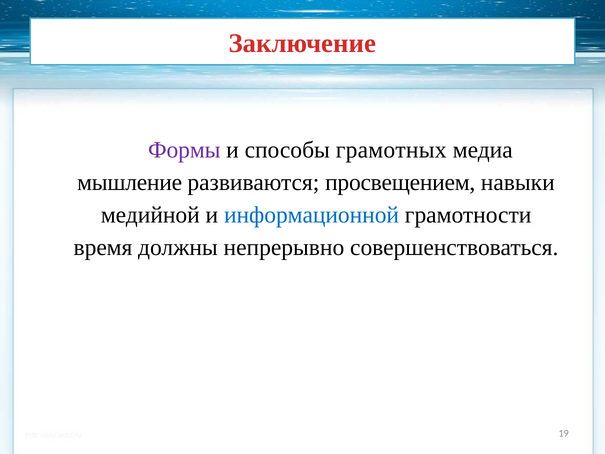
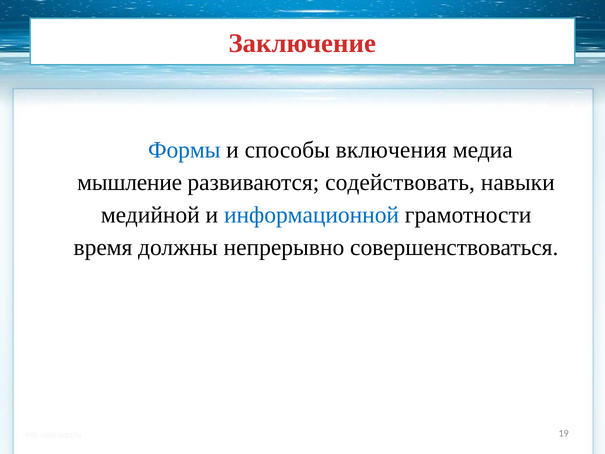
Формы colour: purple -> blue (184, 150)
грамотных: грамотных -> включения (391, 150)
просвещением: просвещением -> содействовать (400, 182)
